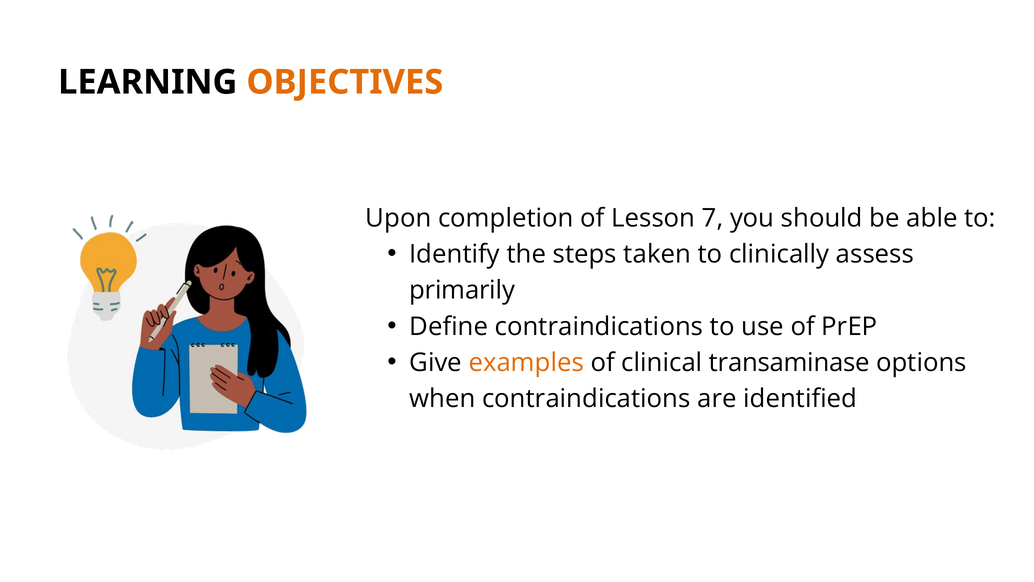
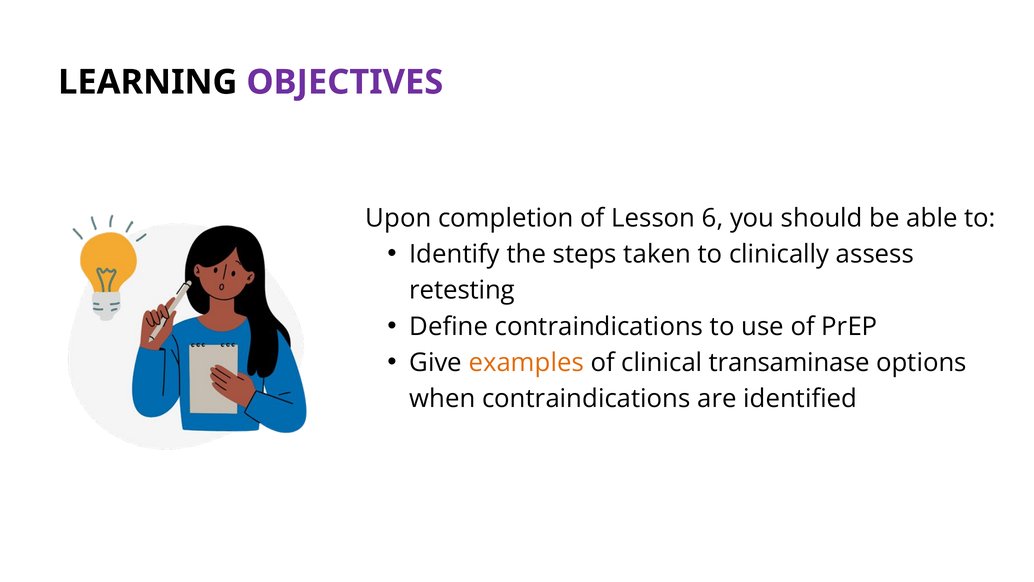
OBJECTIVES colour: orange -> purple (345, 82)
7: 7 -> 6 (713, 218)
primarily: primarily -> retesting (462, 290)
